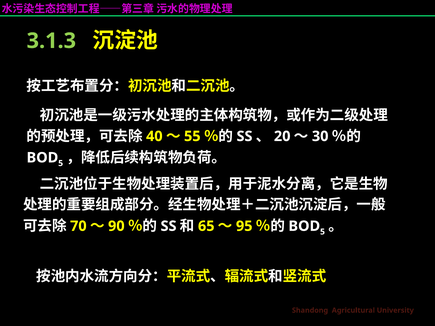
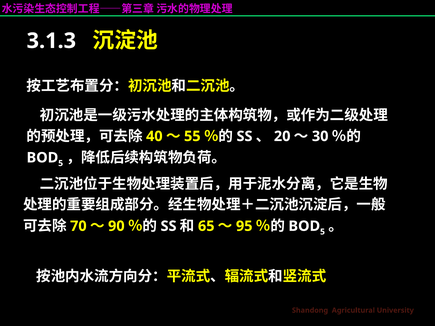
3.1.3 colour: light green -> white (51, 41)
